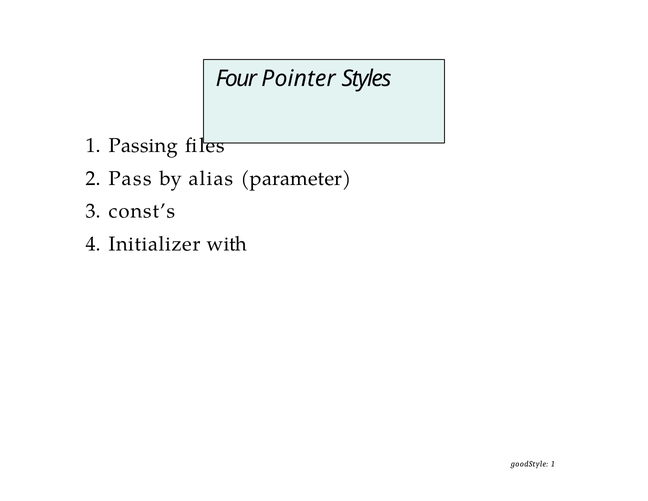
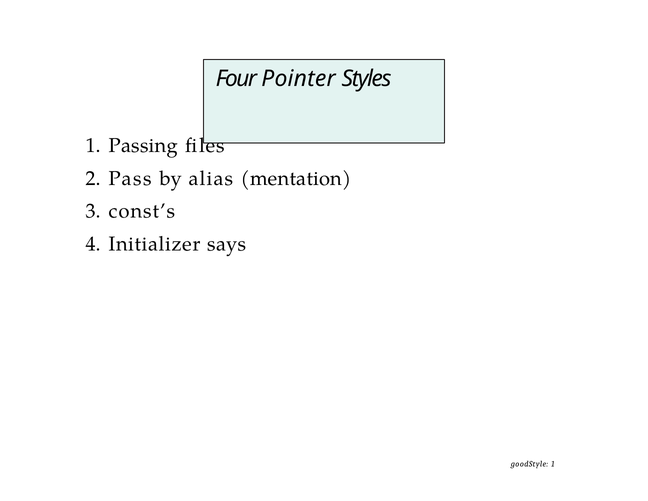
parameter: parameter -> mentation (296, 178)
with: with -> says (227, 244)
